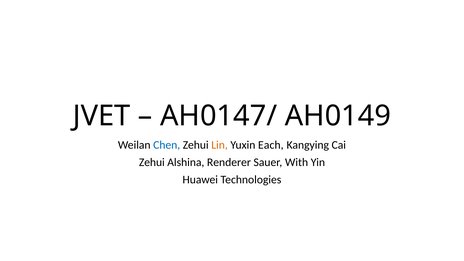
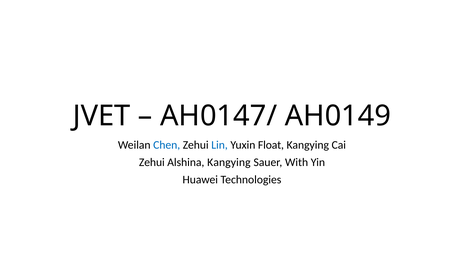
Lin colour: orange -> blue (220, 145)
Each: Each -> Float (271, 145)
Alshina Renderer: Renderer -> Kangying (229, 162)
